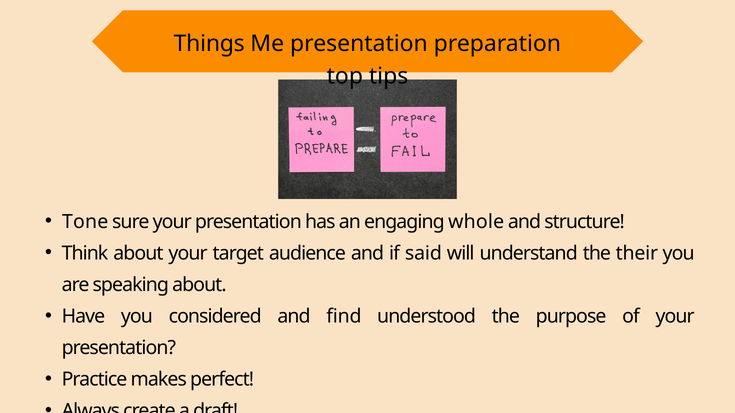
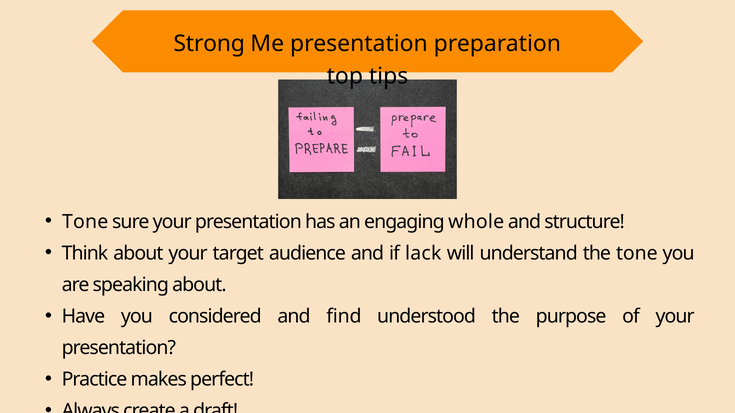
Things: Things -> Strong (209, 44)
said: said -> lack (423, 253)
the their: their -> tone (637, 253)
